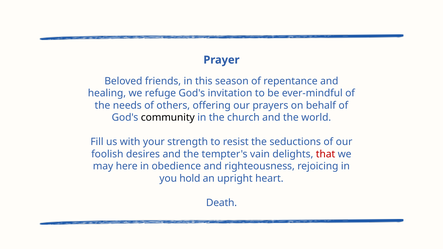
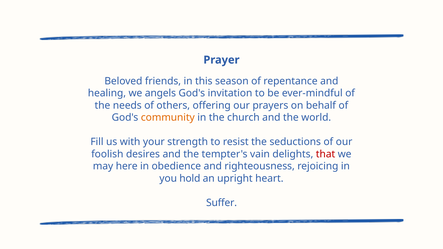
refuge: refuge -> angels (160, 93)
community colour: black -> orange (168, 118)
Death: Death -> Suffer (222, 203)
